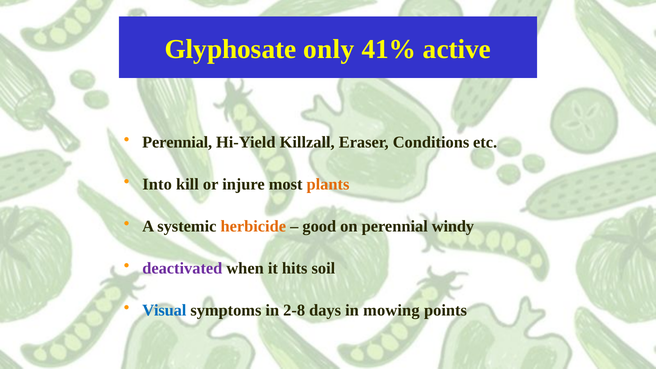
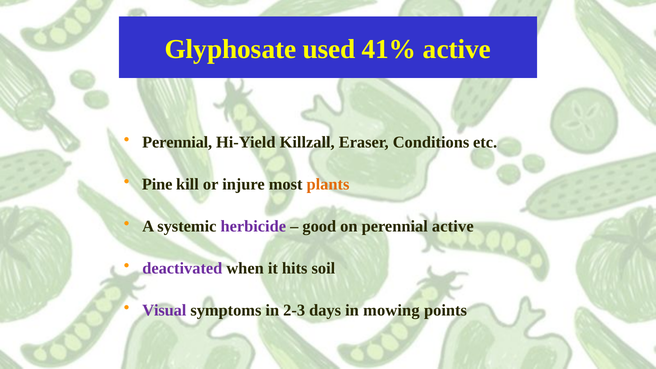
only: only -> used (329, 49)
Into: Into -> Pine (157, 184)
herbicide colour: orange -> purple (253, 226)
perennial windy: windy -> active (453, 226)
Visual colour: blue -> purple (164, 310)
2-8: 2-8 -> 2-3 (294, 310)
